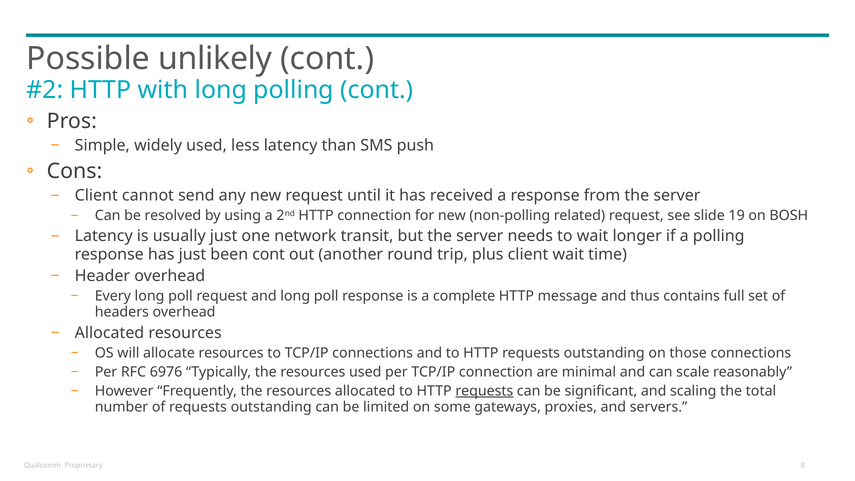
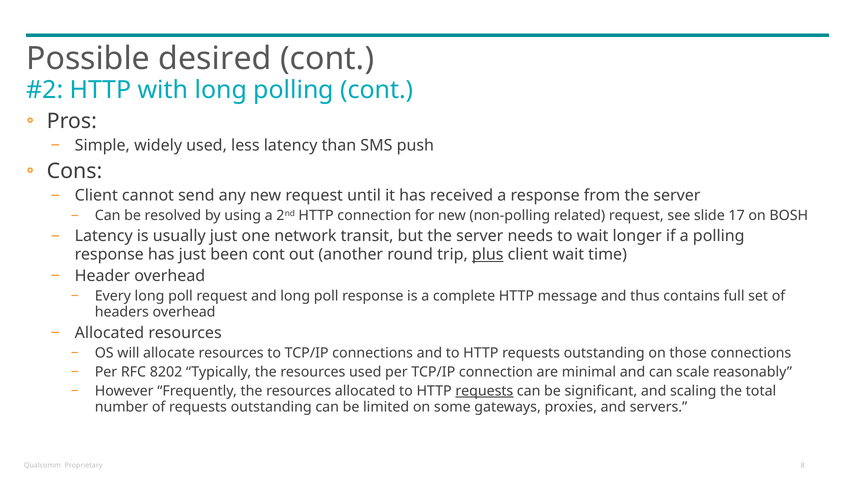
unlikely: unlikely -> desired (215, 59)
19: 19 -> 17 (737, 216)
plus underline: none -> present (488, 254)
6976: 6976 -> 8202 (166, 372)
